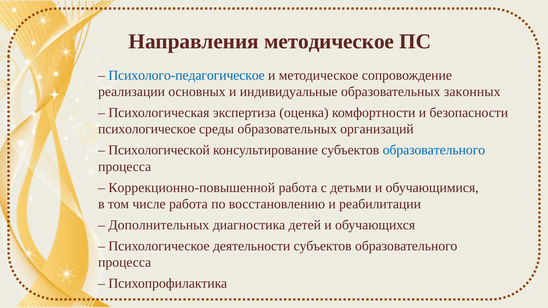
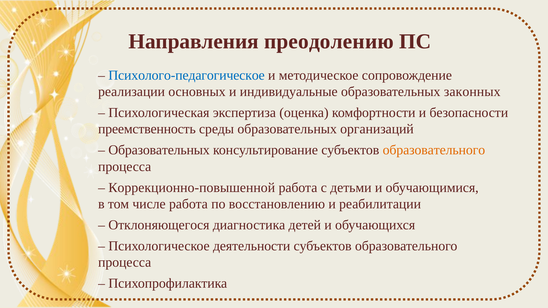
Направления методическое: методическое -> преодолению (329, 41)
психологическое: психологическое -> преемственность (147, 129)
Психологической: Психологической -> Образовательных (159, 150)
образовательного colour: blue -> orange (434, 150)
Дополнительных: Дополнительных -> Отклоняющегося (159, 225)
